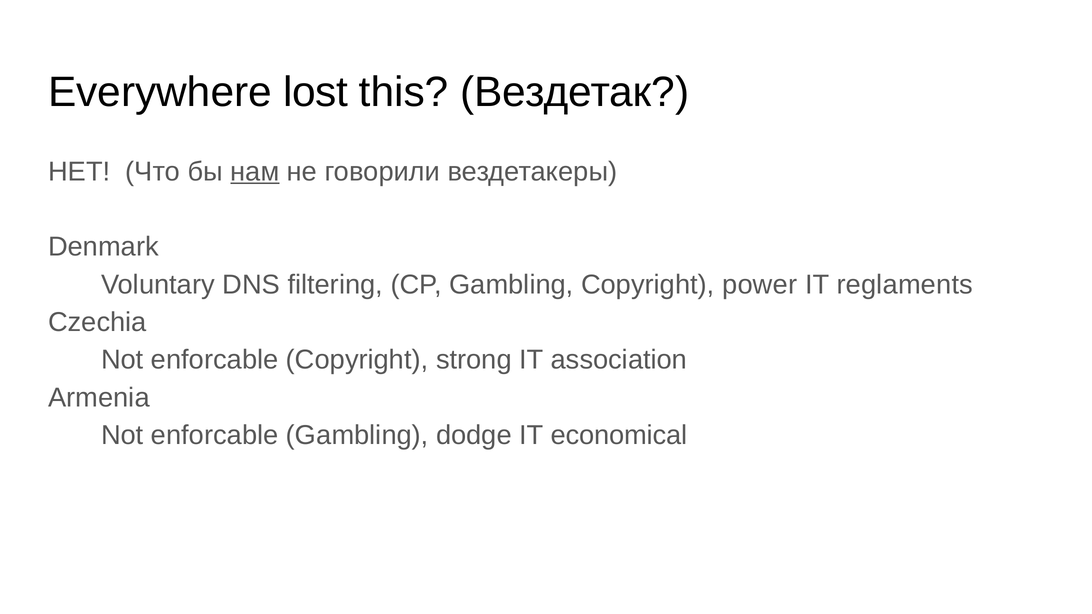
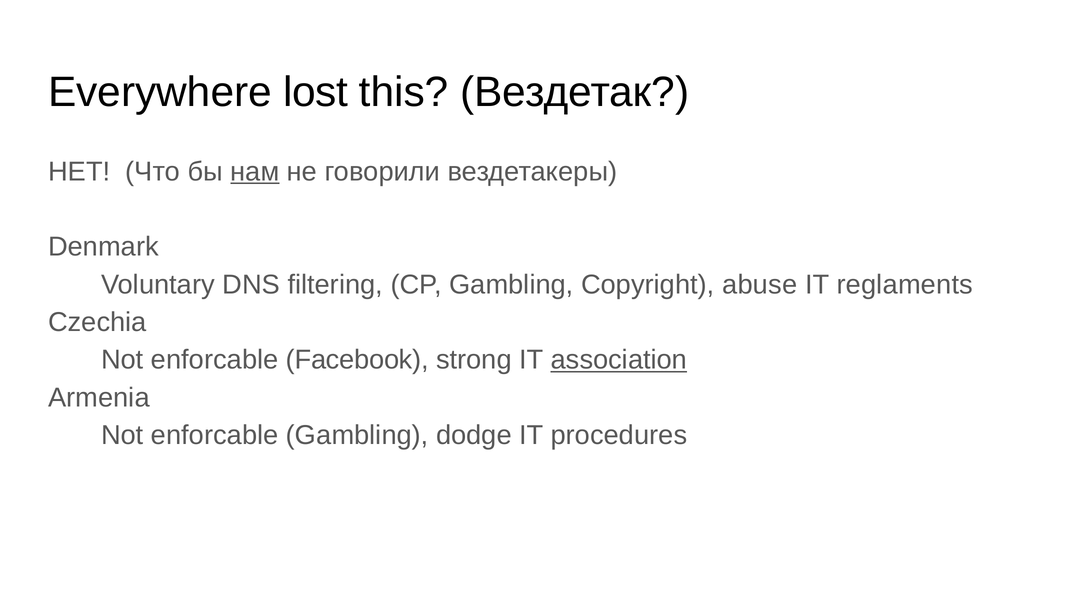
power: power -> abuse (760, 285)
enforcable Copyright: Copyright -> Facebook (357, 360)
association underline: none -> present (619, 360)
economical: economical -> procedures (619, 435)
